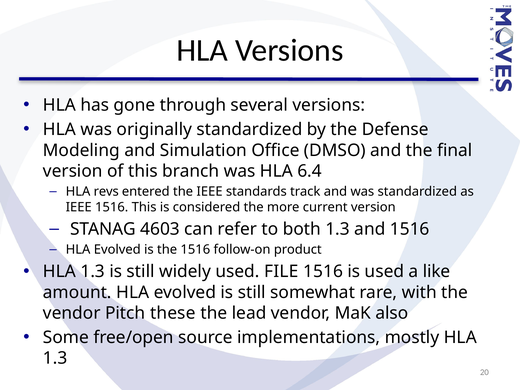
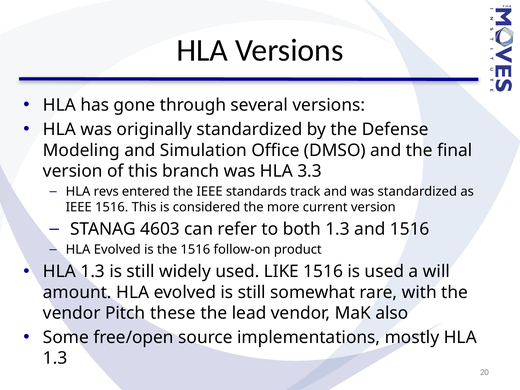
6.4: 6.4 -> 3.3 (310, 171)
FILE: FILE -> LIKE (281, 272)
like: like -> will (436, 272)
